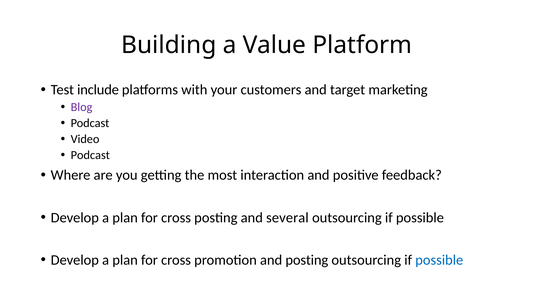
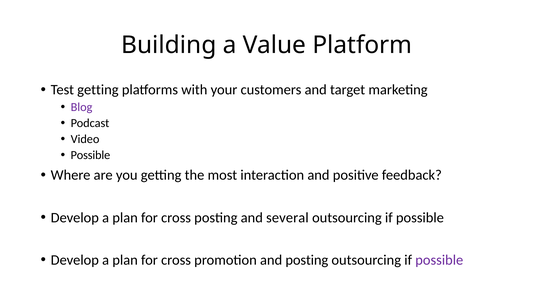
Test include: include -> getting (98, 90)
Podcast: Podcast -> Possible (90, 155)
possible colour: blue -> purple (439, 260)
